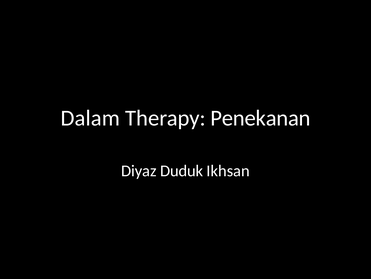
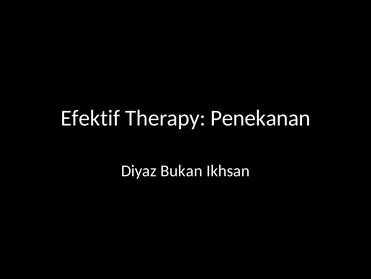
Dalam: Dalam -> Efektif (90, 118)
Duduk: Duduk -> Bukan (181, 171)
